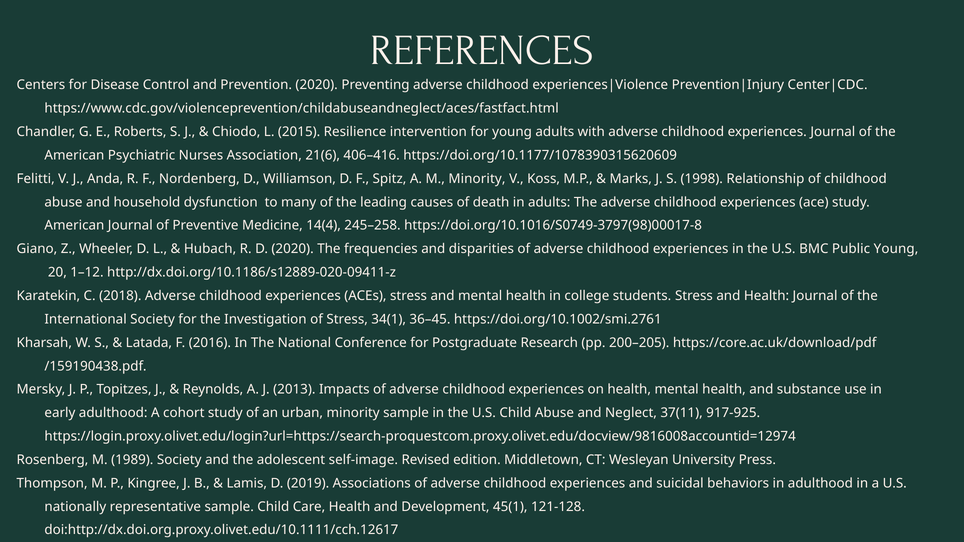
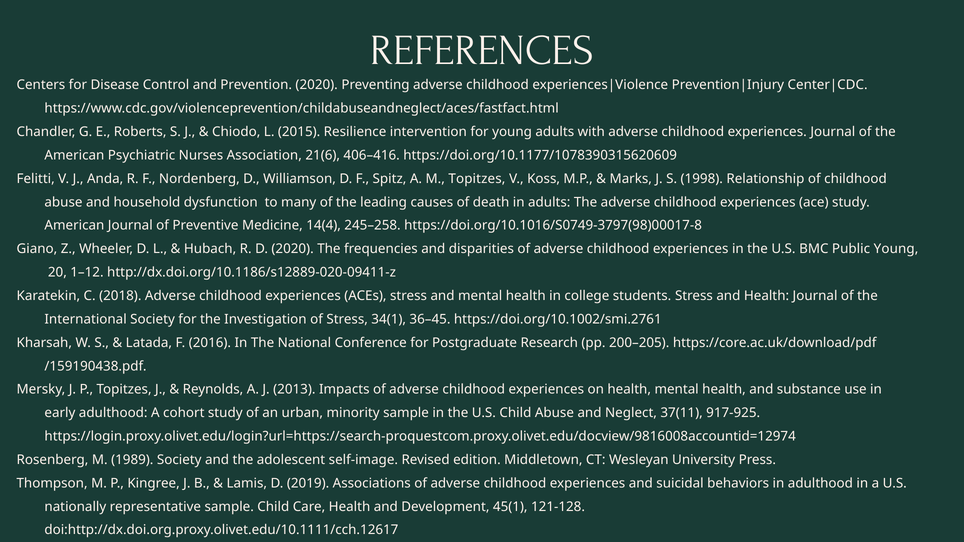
M Minority: Minority -> Topitzes (477, 179)
